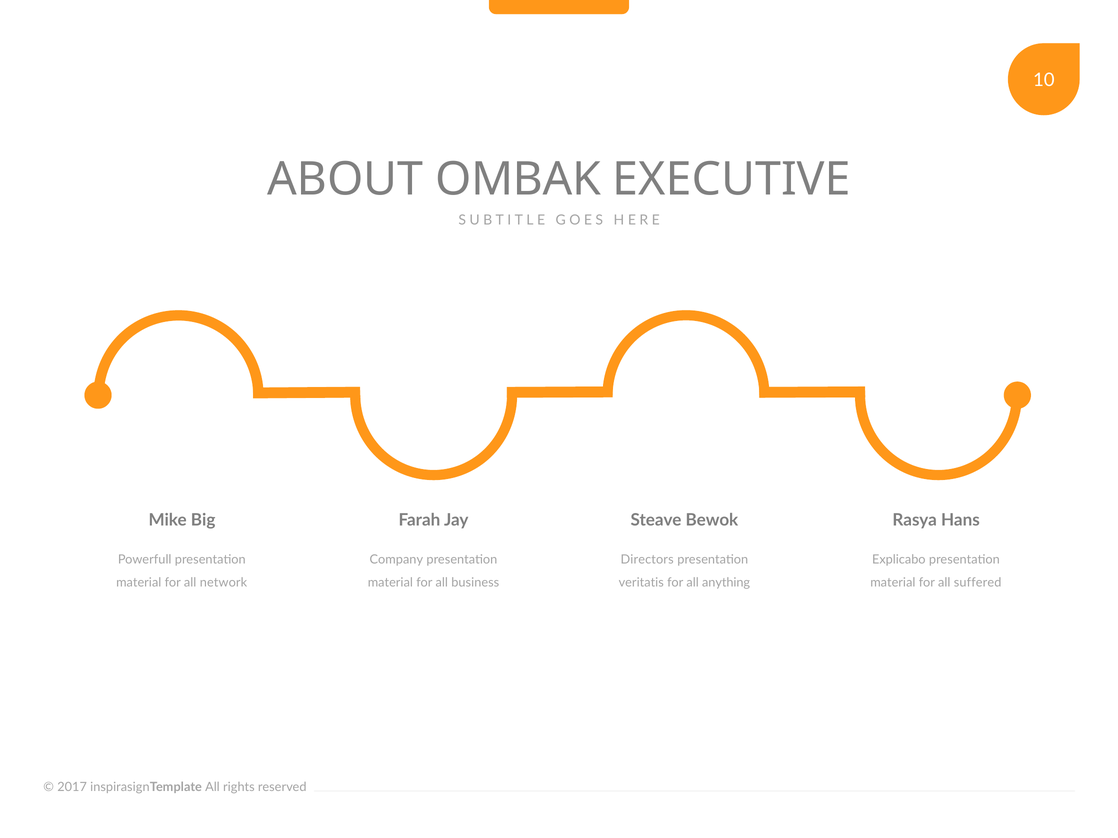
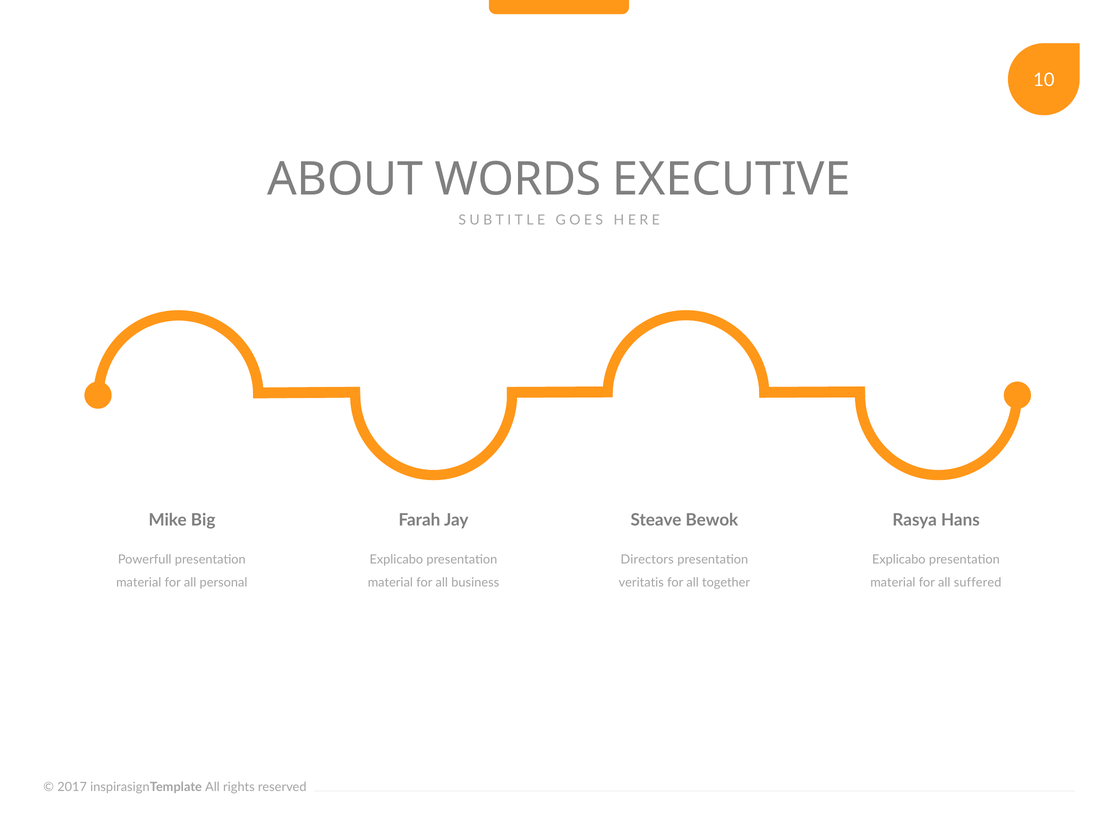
OMBAK: OMBAK -> WORDS (518, 180)
Company: Company -> Explicabo (396, 560)
network: network -> personal (224, 583)
anything: anything -> together (726, 583)
